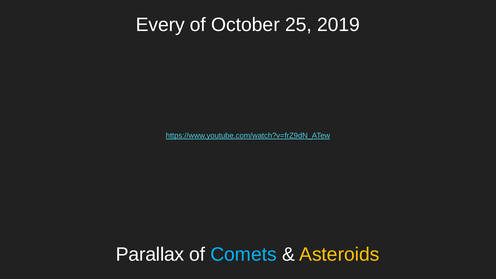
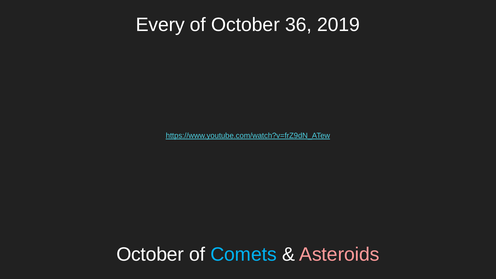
25: 25 -> 36 (298, 25)
Parallax: Parallax -> October (150, 255)
Asteroids colour: yellow -> pink (339, 255)
